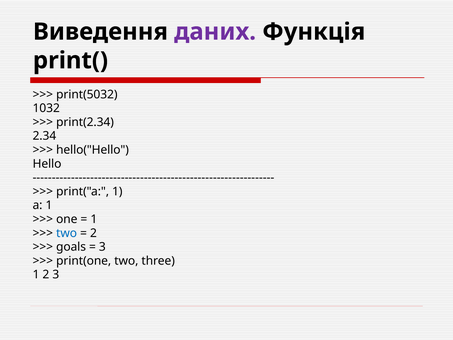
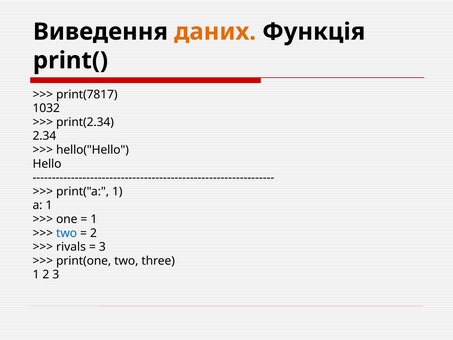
даних colour: purple -> orange (215, 32)
print(5032: print(5032 -> print(7817 (87, 94)
goals: goals -> rivals (71, 247)
